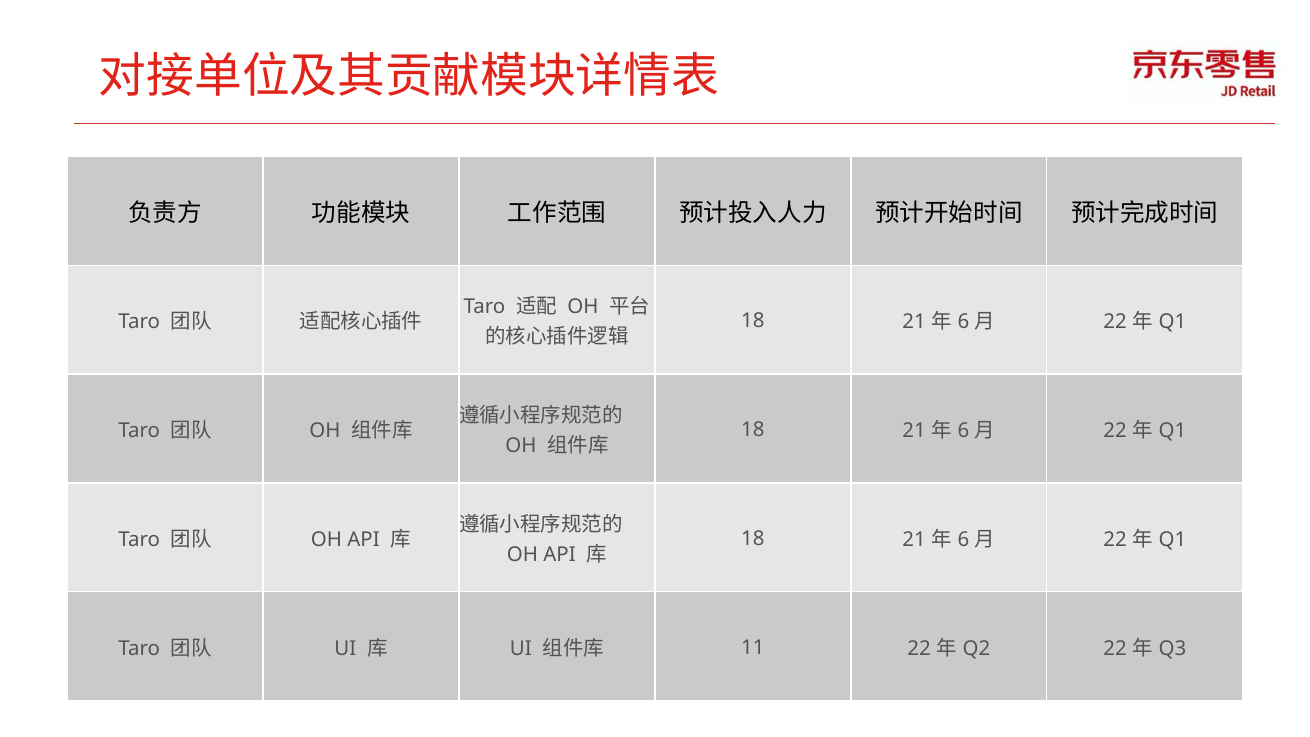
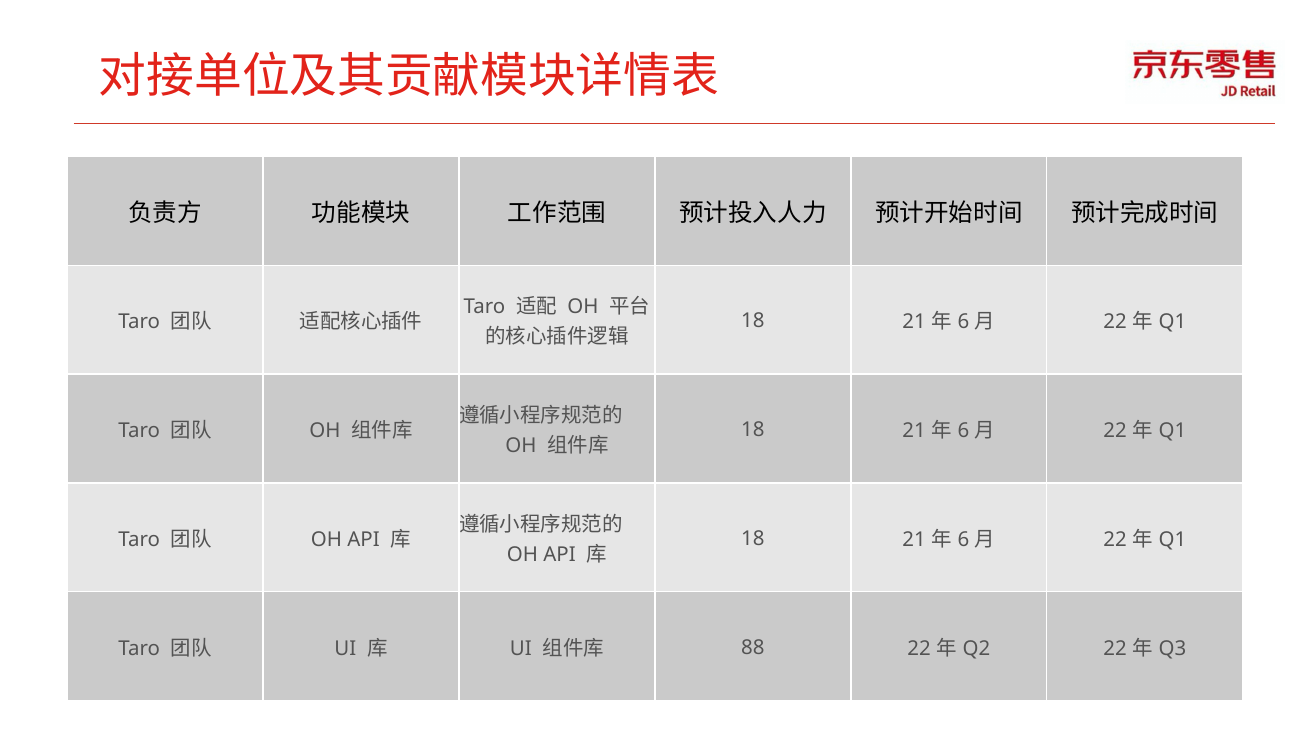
11: 11 -> 88 (753, 647)
